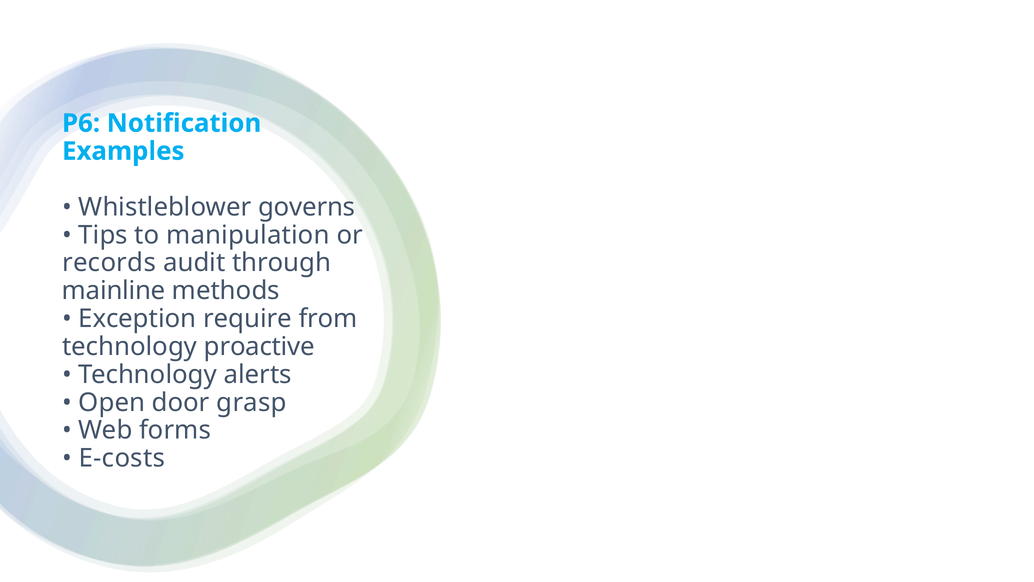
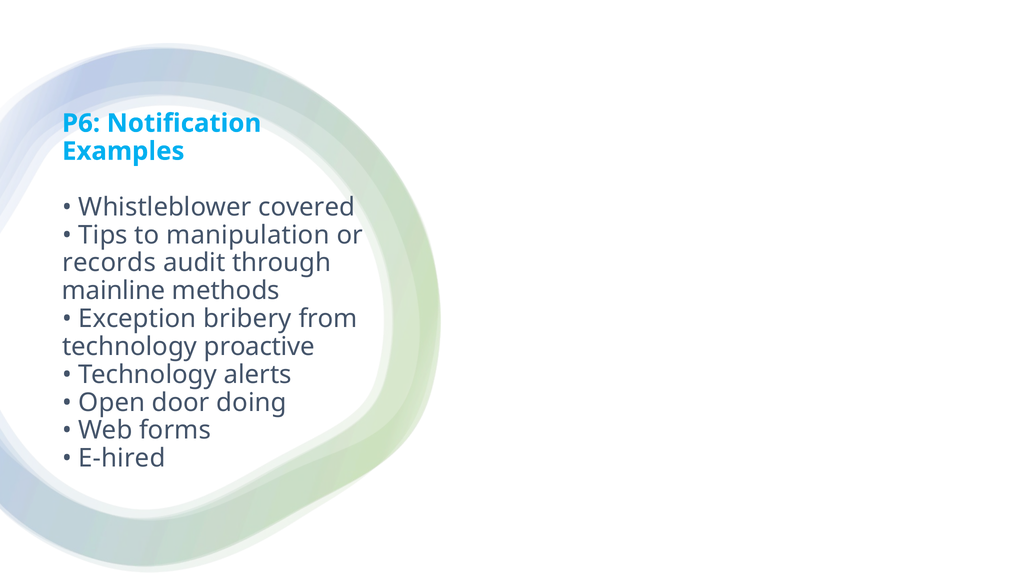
governs: governs -> covered (307, 207)
require: require -> bribery (247, 319)
grasp: grasp -> doing (252, 402)
E-costs: E-costs -> E-hired (122, 458)
